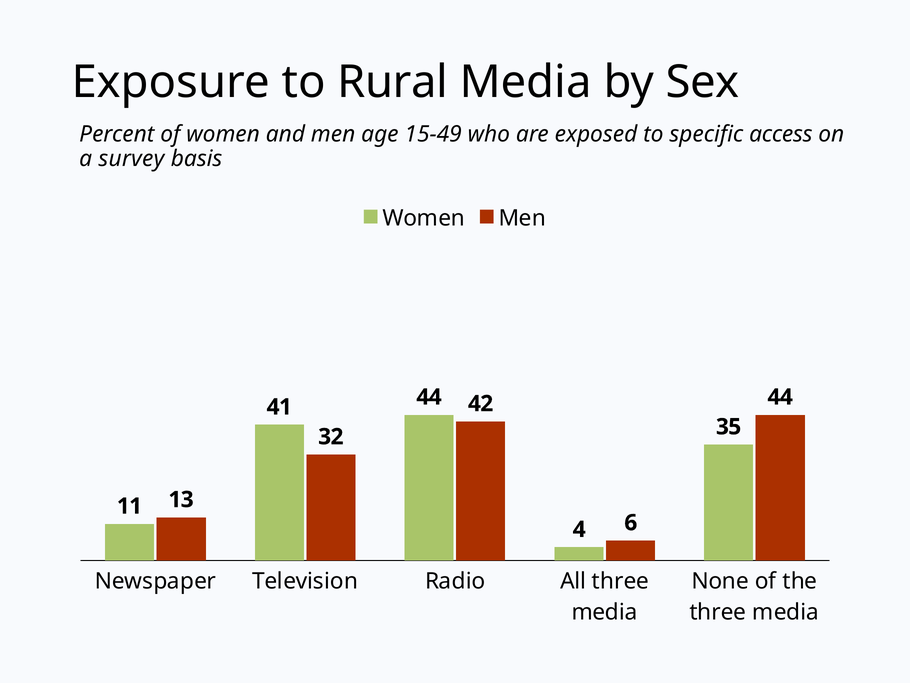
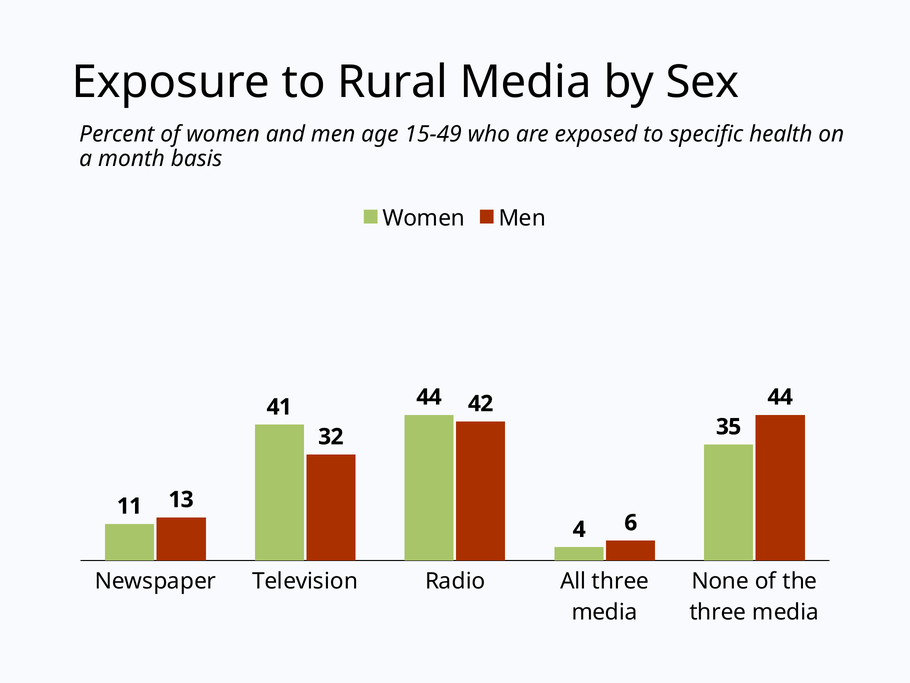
access: access -> health (781, 134)
survey: survey -> month (131, 159)
